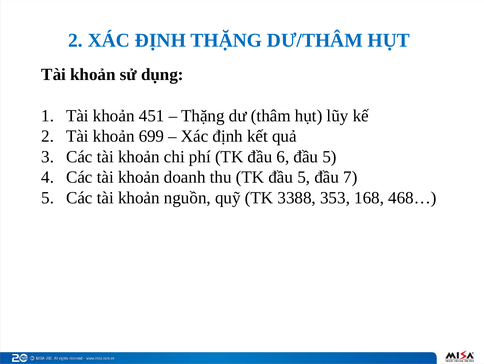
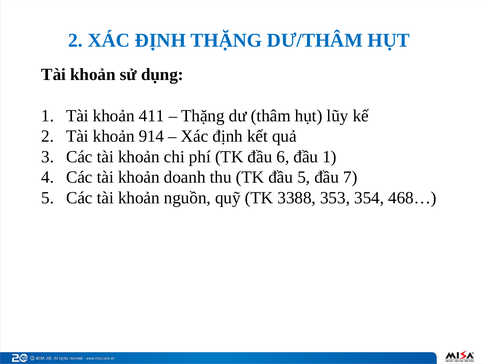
451: 451 -> 411 (152, 115)
699: 699 -> 914 (151, 136)
6 đầu 5: 5 -> 1 (329, 156)
168: 168 -> 354 (369, 197)
